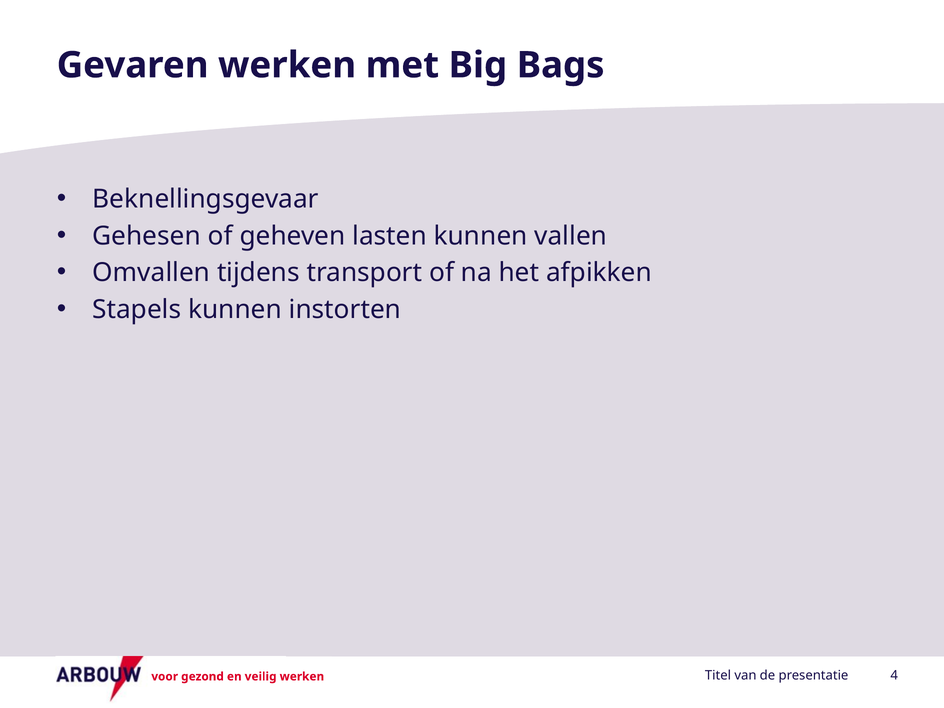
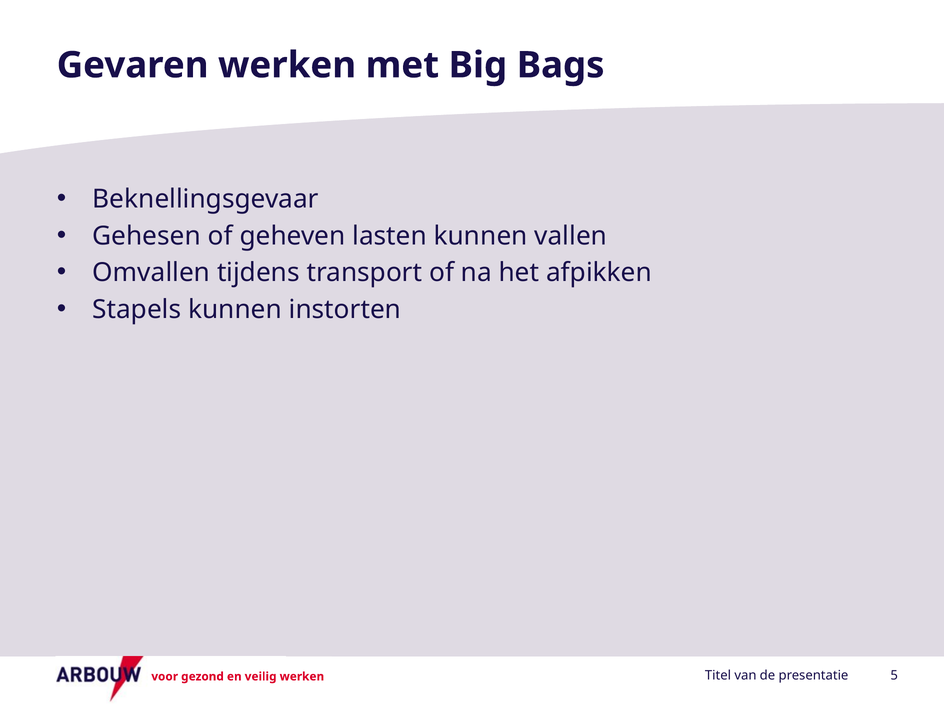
4: 4 -> 5 (894, 676)
